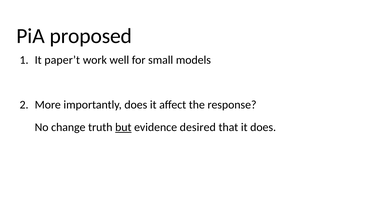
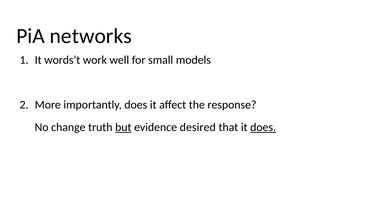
proposed: proposed -> networks (91, 36)
paper’t: paper’t -> words’t (62, 60)
does underline: none -> present (263, 128)
